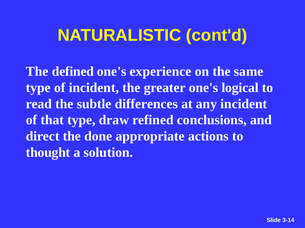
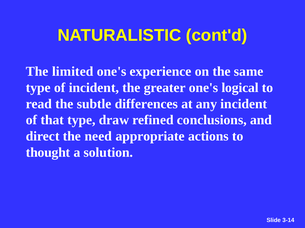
defined: defined -> limited (73, 72)
done: done -> need (98, 137)
